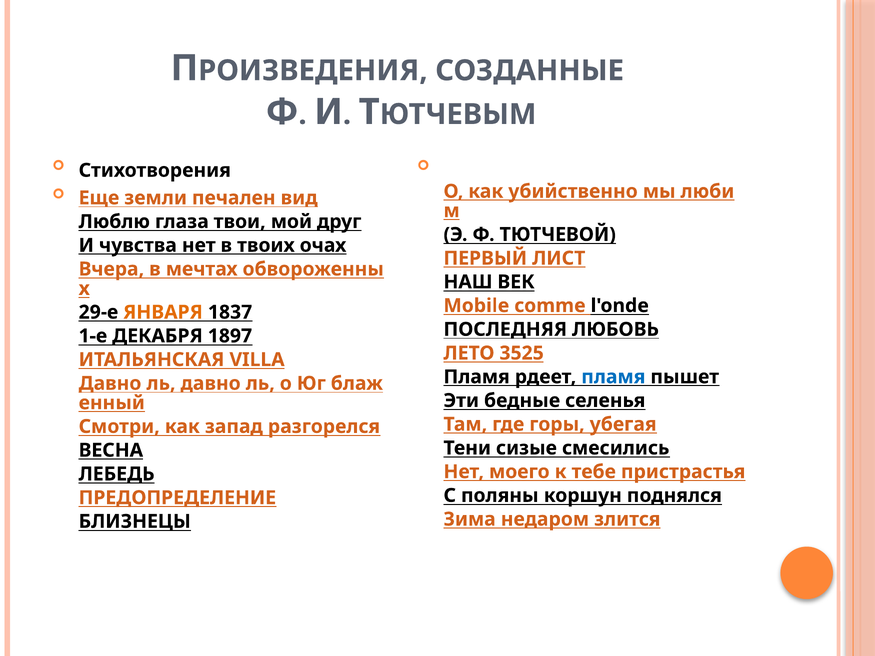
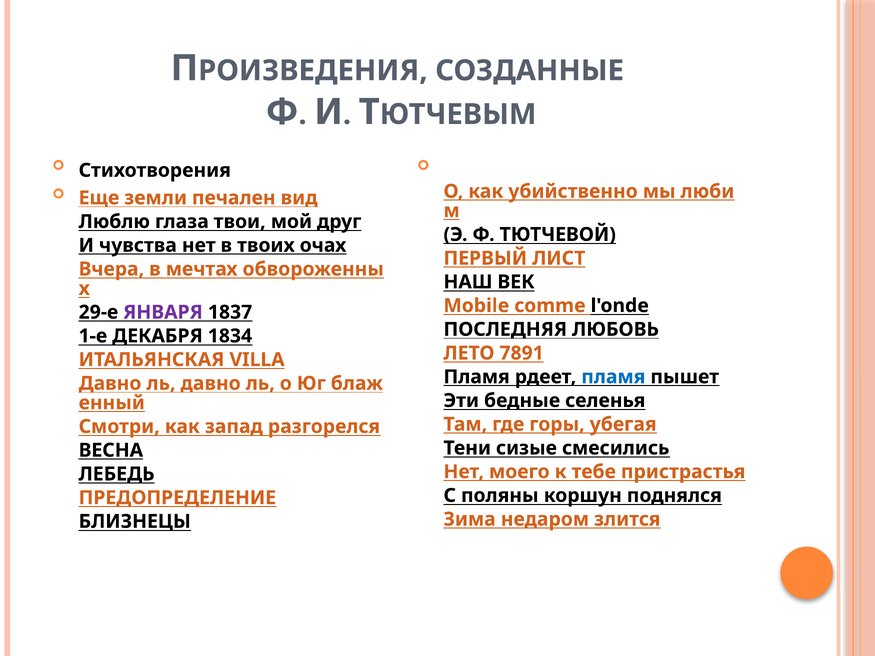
ЯНВАРЯ colour: orange -> purple (163, 312)
1897: 1897 -> 1834 (230, 336)
3525: 3525 -> 7891 (522, 353)
